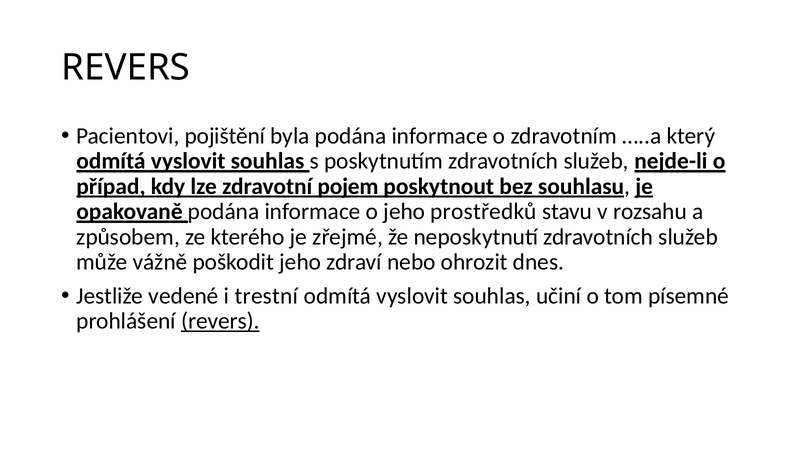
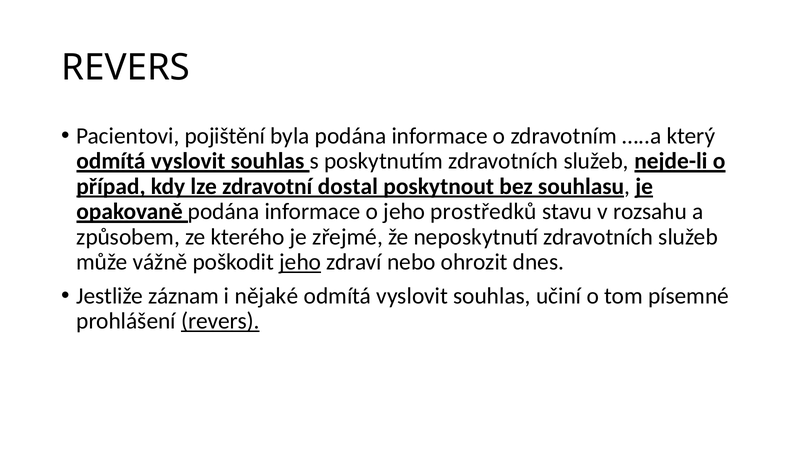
pojem: pojem -> dostal (348, 186)
jeho underline: none -> present (300, 262)
vedené: vedené -> záznam (184, 296)
trestní: trestní -> nějaké (266, 296)
